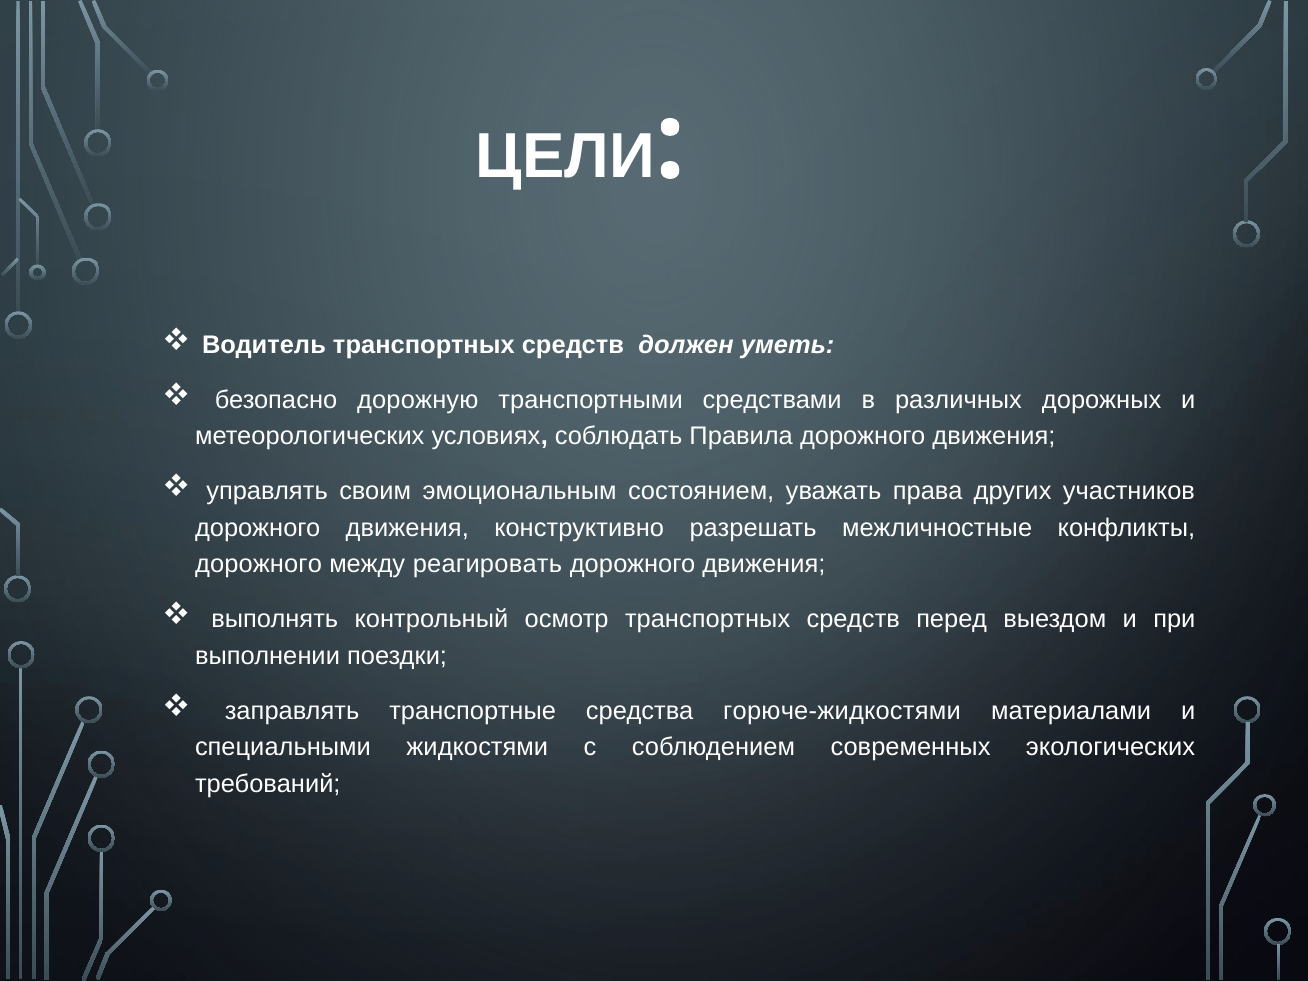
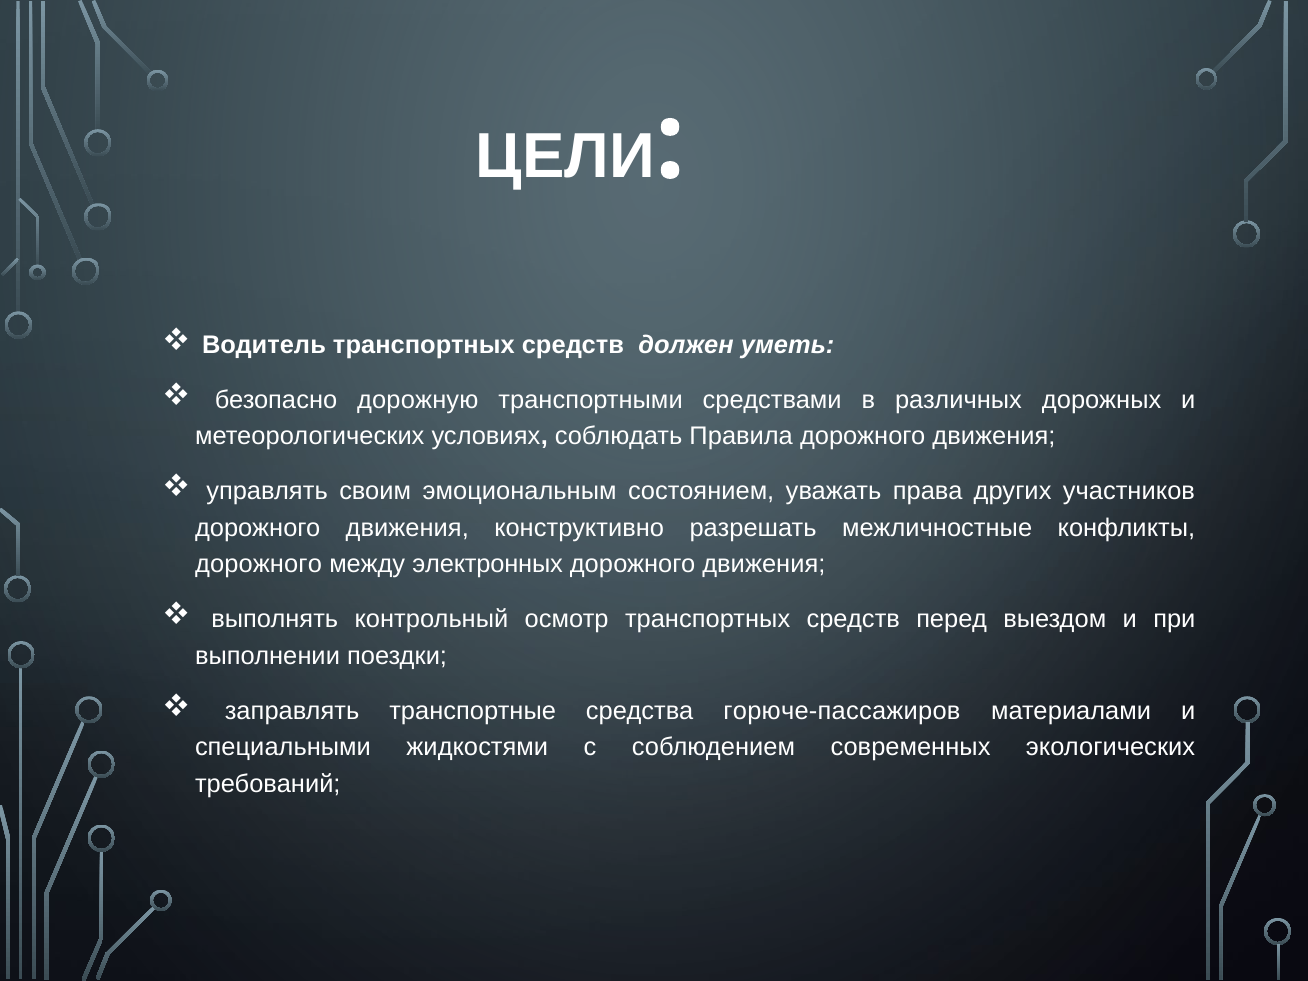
реагировать: реагировать -> электронных (488, 564)
горюче-жидкостями: горюче-жидкостями -> горюче-пассажиров (842, 711)
